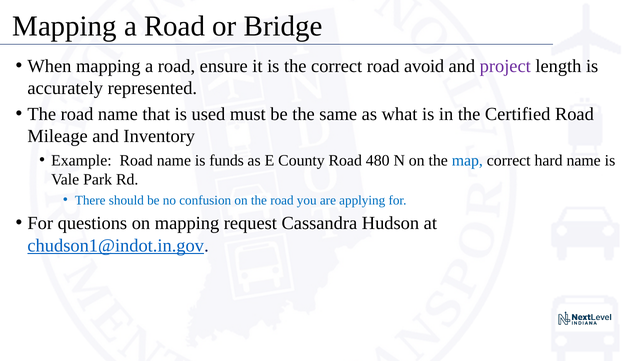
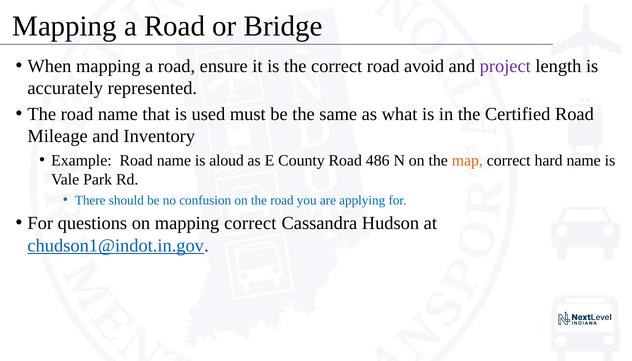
funds: funds -> aloud (227, 160)
480: 480 -> 486 (378, 160)
map colour: blue -> orange (467, 160)
mapping request: request -> correct (250, 223)
